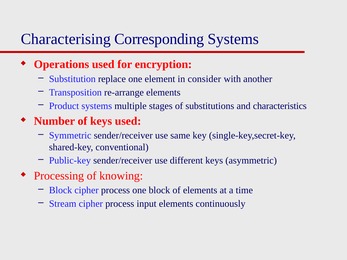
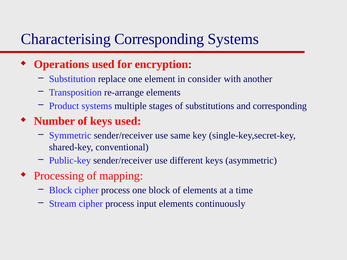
and characteristics: characteristics -> corresponding (280, 106)
knowing: knowing -> mapping (121, 176)
